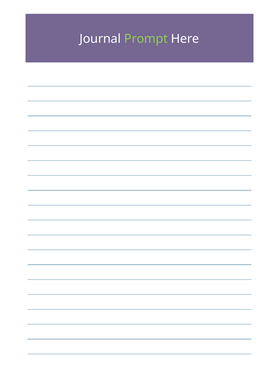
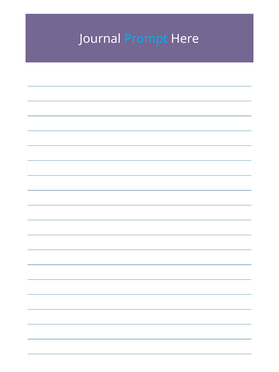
Prompt colour: light green -> light blue (146, 39)
